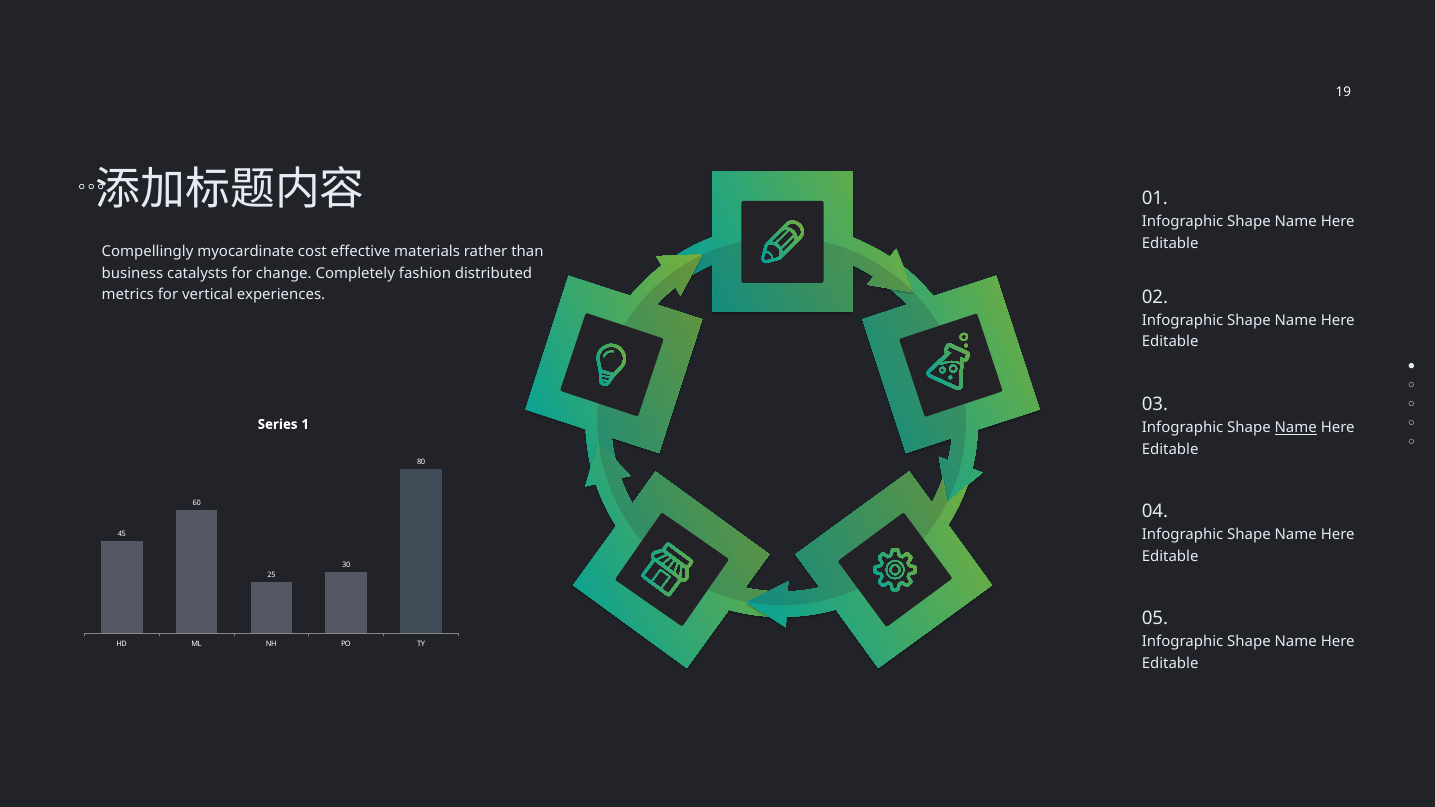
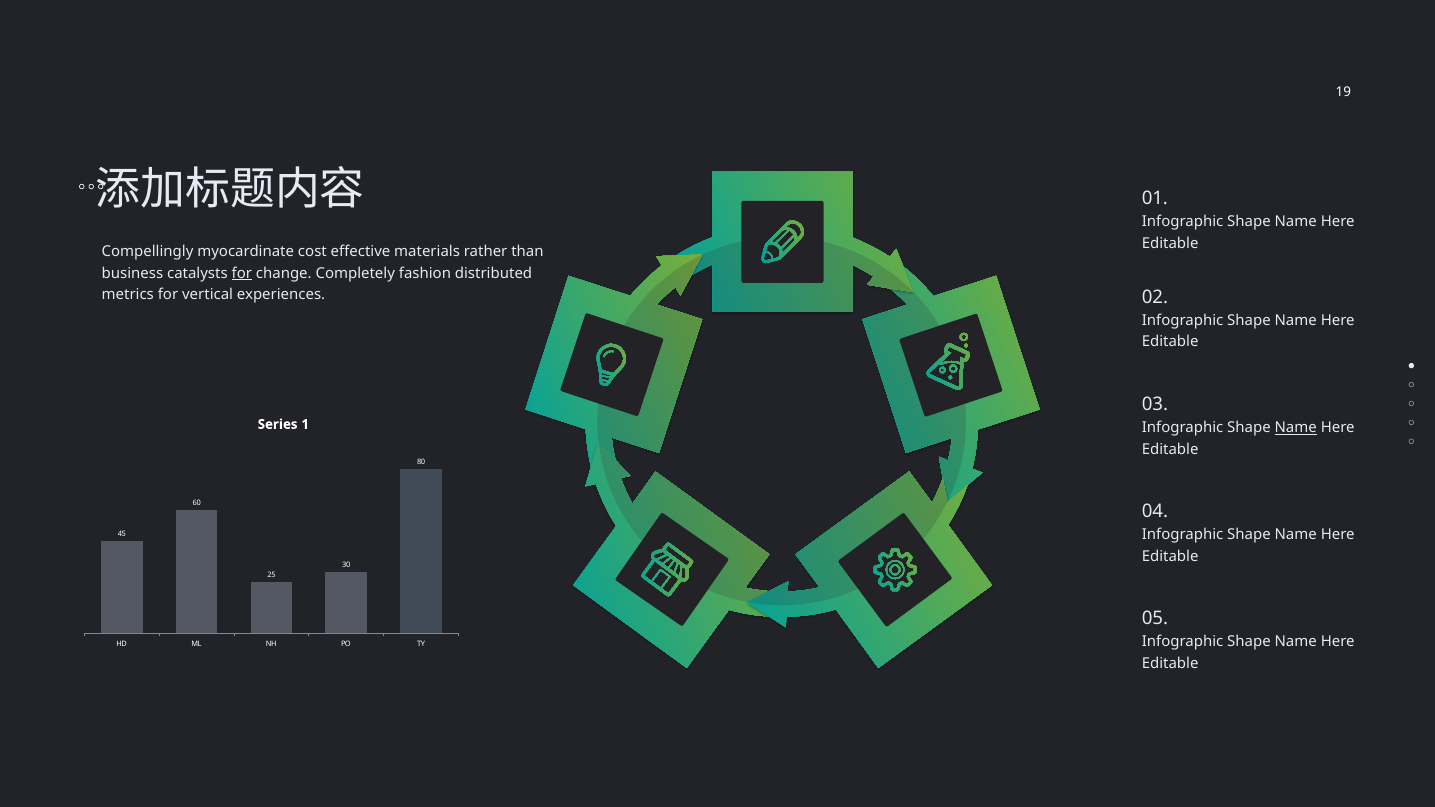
for underline: none -> present (242, 274)
